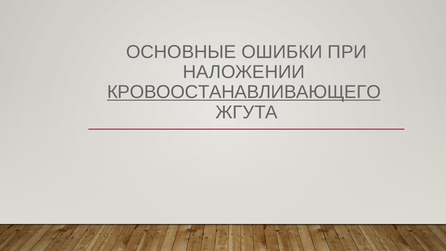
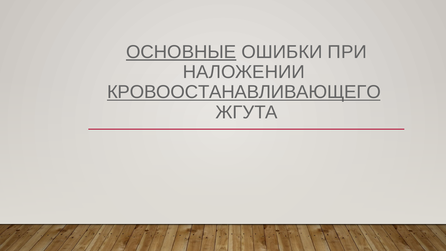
ОСНОВНЫЕ underline: none -> present (181, 52)
